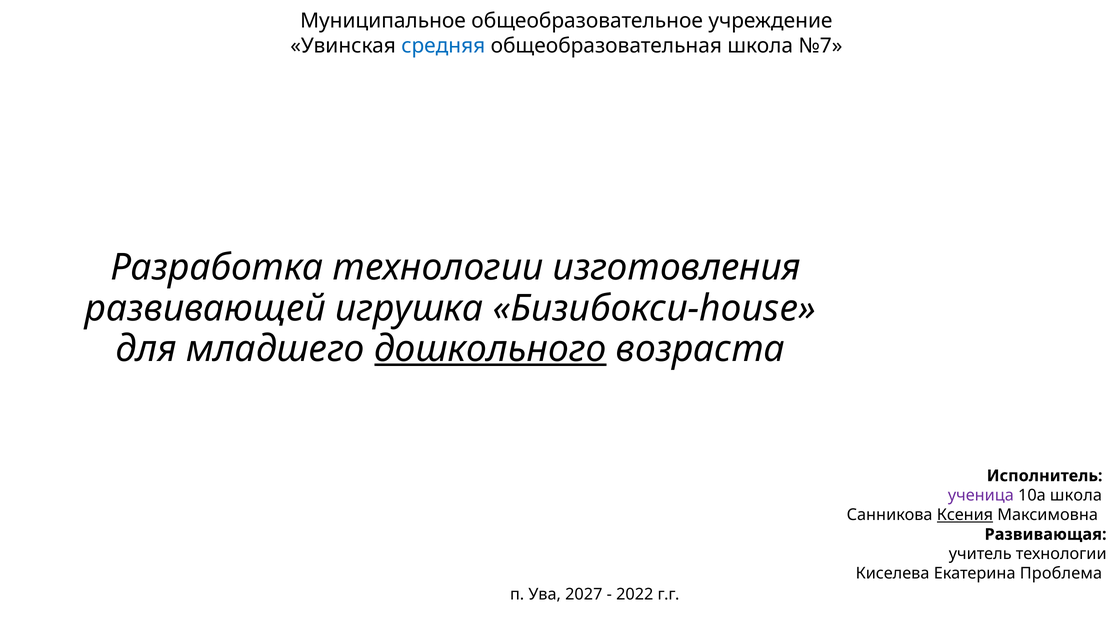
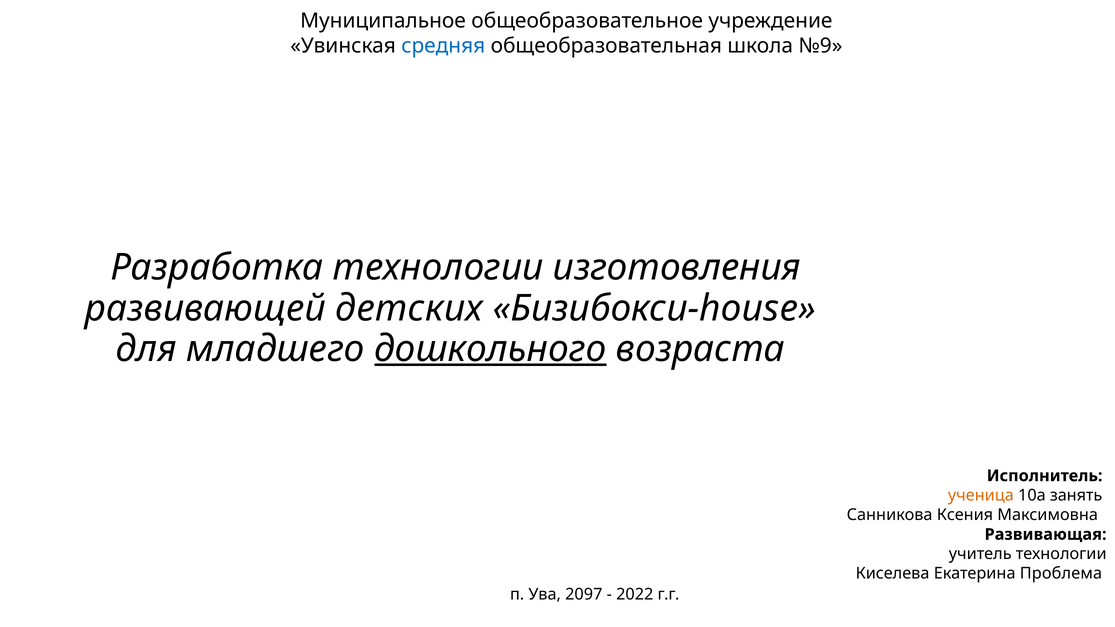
№7: №7 -> №9 (820, 46)
игрушка: игрушка -> детских (409, 309)
ученица colour: purple -> orange (981, 496)
10а школа: школа -> занять (1076, 496)
Ксения underline: present -> none (965, 515)
2027: 2027 -> 2097 (584, 595)
